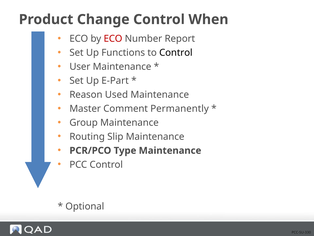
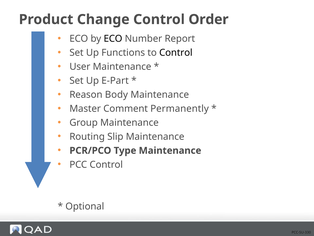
When: When -> Order (209, 19)
ECO colour: red -> black (113, 39)
Used: Used -> Body (116, 94)
